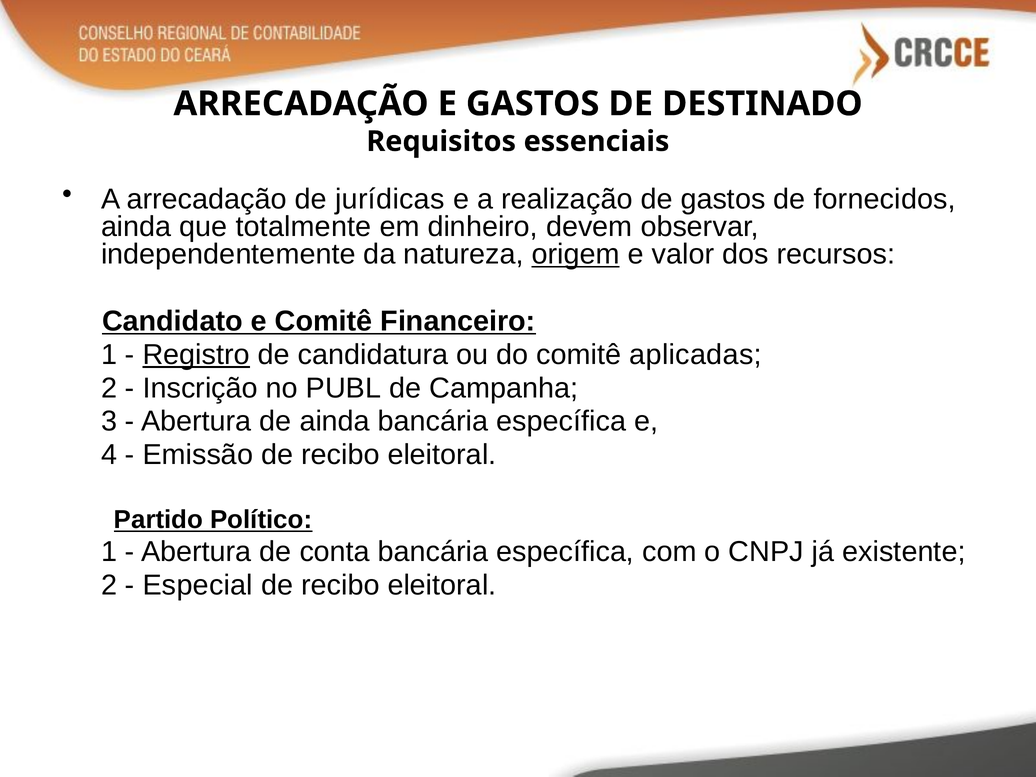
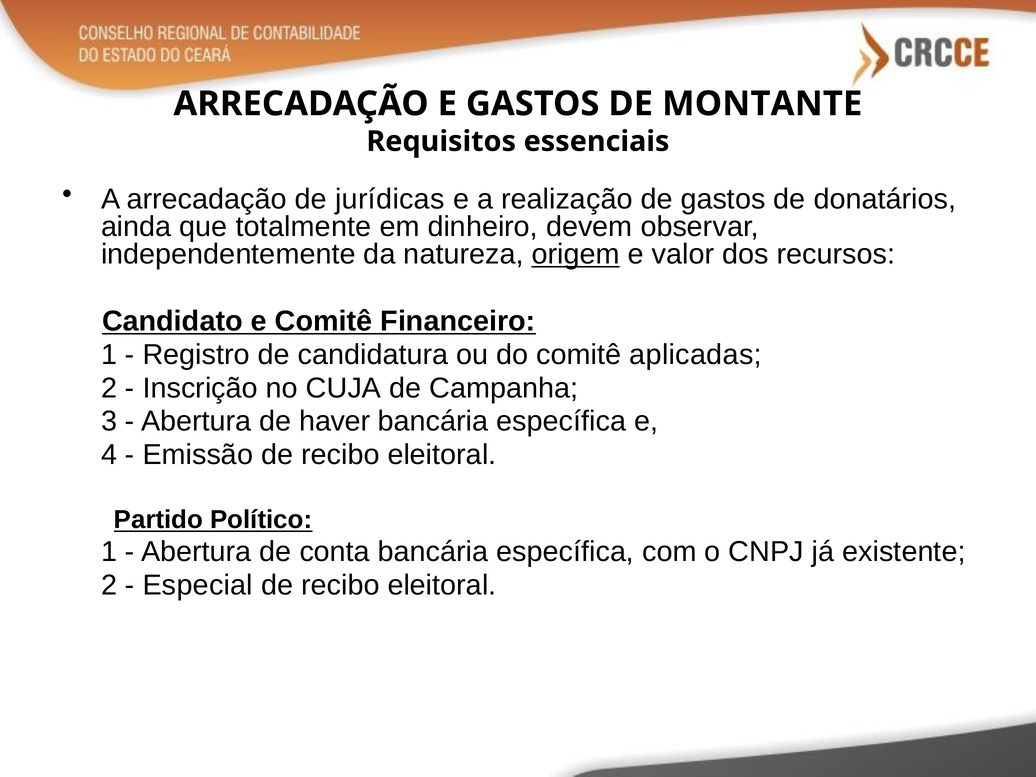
DESTINADO: DESTINADO -> MONTANTE (762, 104)
fornecidos: fornecidos -> donatários (885, 199)
Registro underline: present -> none (196, 355)
PUBL: PUBL -> CUJA (344, 388)
de ainda: ainda -> haver (335, 421)
